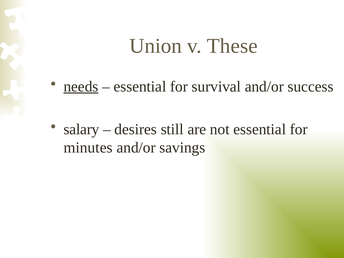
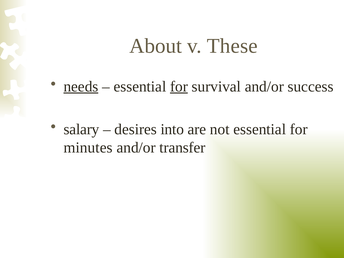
Union: Union -> About (156, 46)
for underline: none -> present (179, 87)
still: still -> into (172, 129)
savings: savings -> transfer (182, 148)
